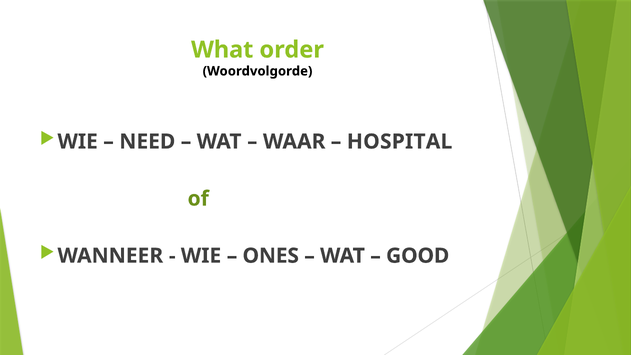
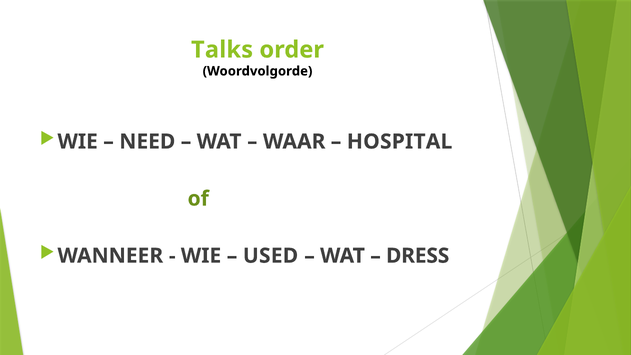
What: What -> Talks (222, 50)
ONES: ONES -> USED (271, 256)
GOOD: GOOD -> DRESS (418, 256)
